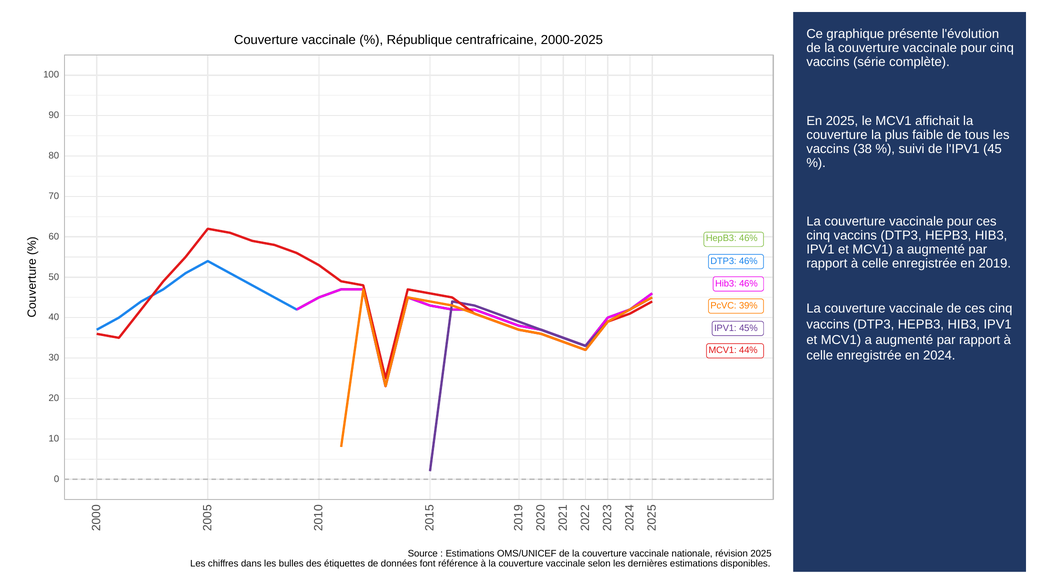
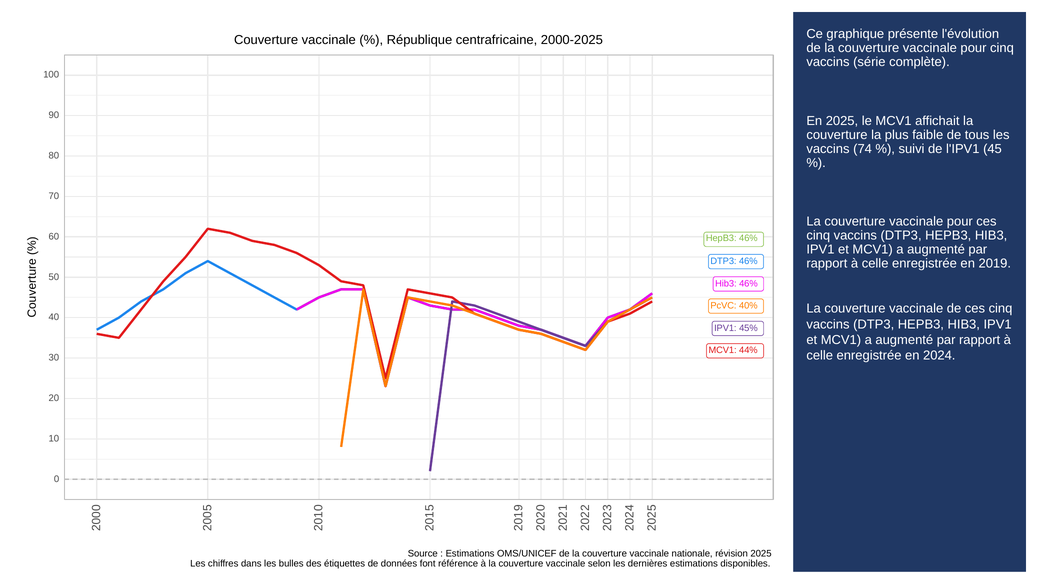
38: 38 -> 74 (863, 149)
39%: 39% -> 40% (748, 306)
